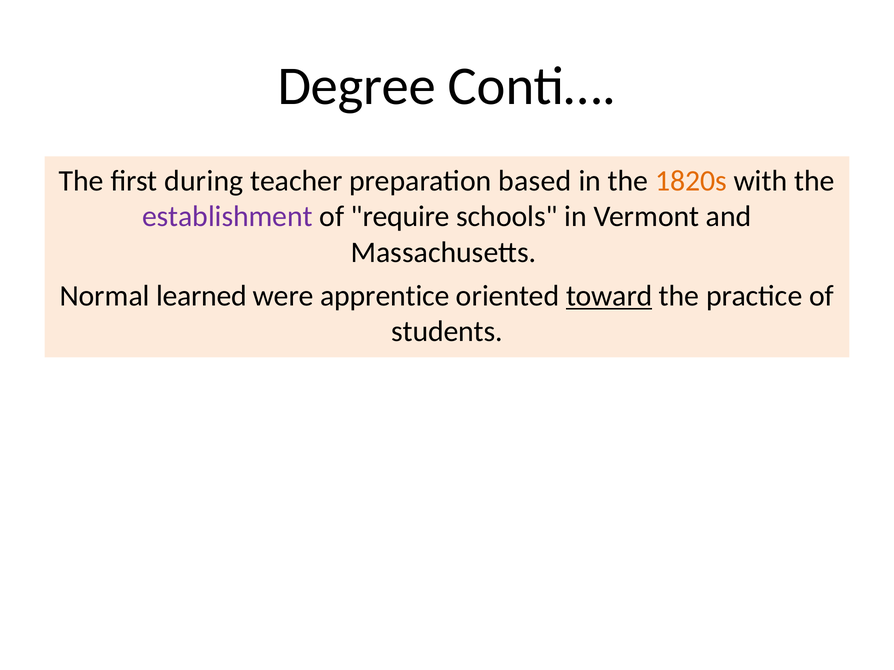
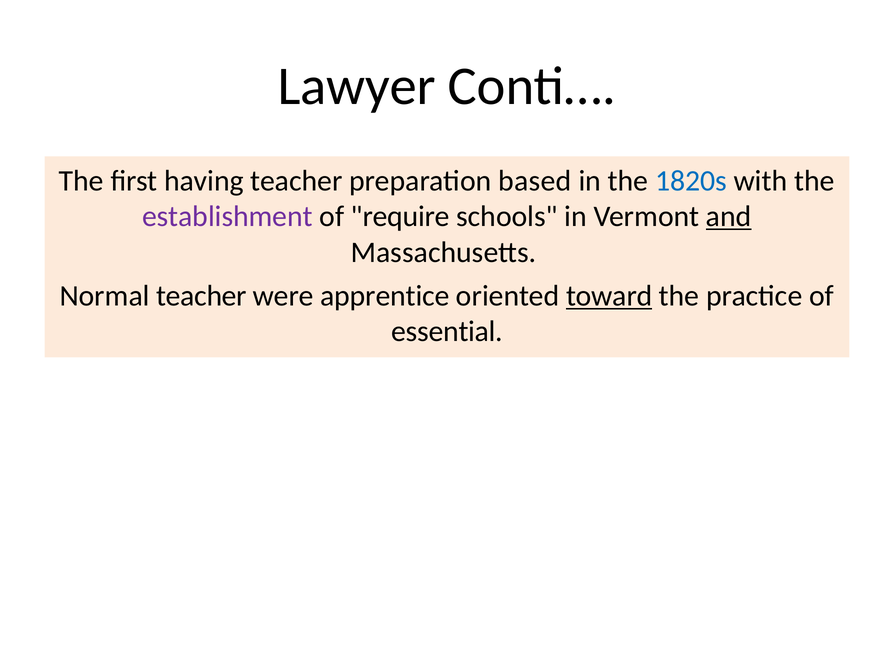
Degree: Degree -> Lawyer (357, 87)
during: during -> having (204, 181)
1820s colour: orange -> blue (691, 181)
and underline: none -> present (729, 217)
Normal learned: learned -> teacher (201, 296)
students: students -> essential (447, 332)
